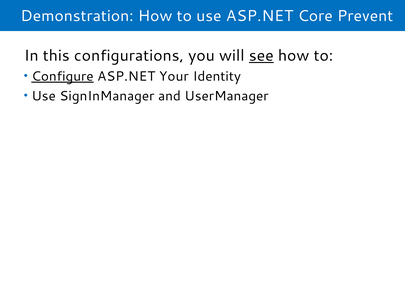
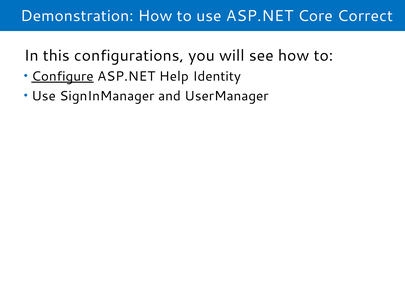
Prevent: Prevent -> Correct (365, 16)
see underline: present -> none (261, 56)
Your: Your -> Help (174, 77)
